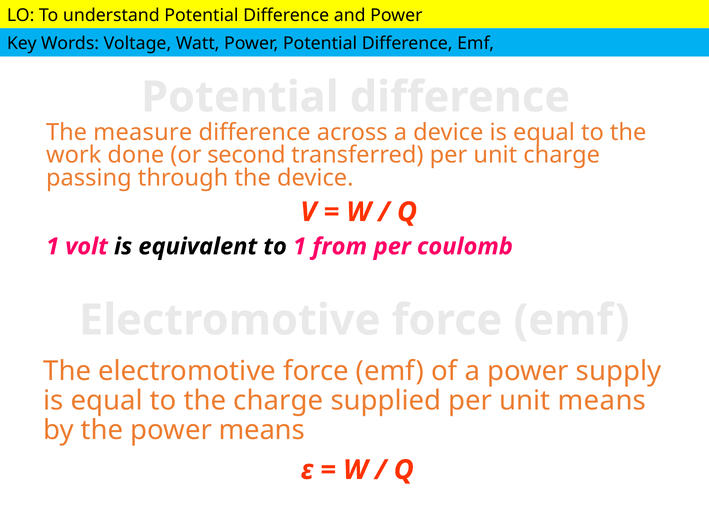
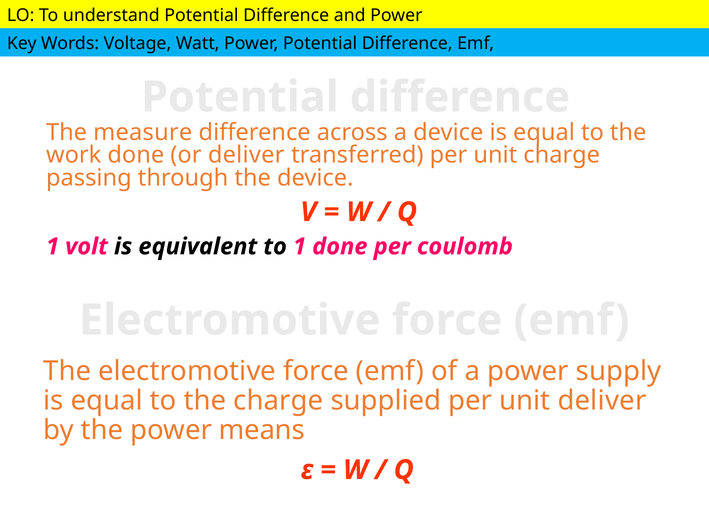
or second: second -> deliver (246, 155)
1 from: from -> done (340, 247)
unit means: means -> deliver (602, 401)
